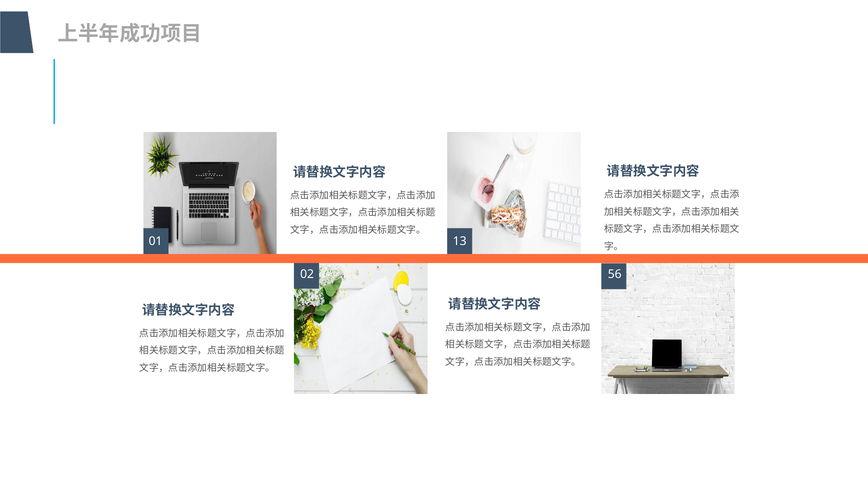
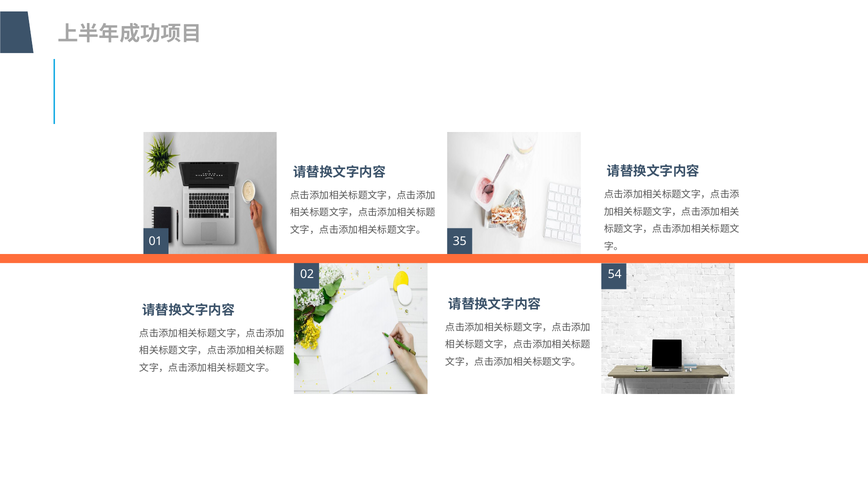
13: 13 -> 35 (460, 241)
56: 56 -> 54 (615, 275)
